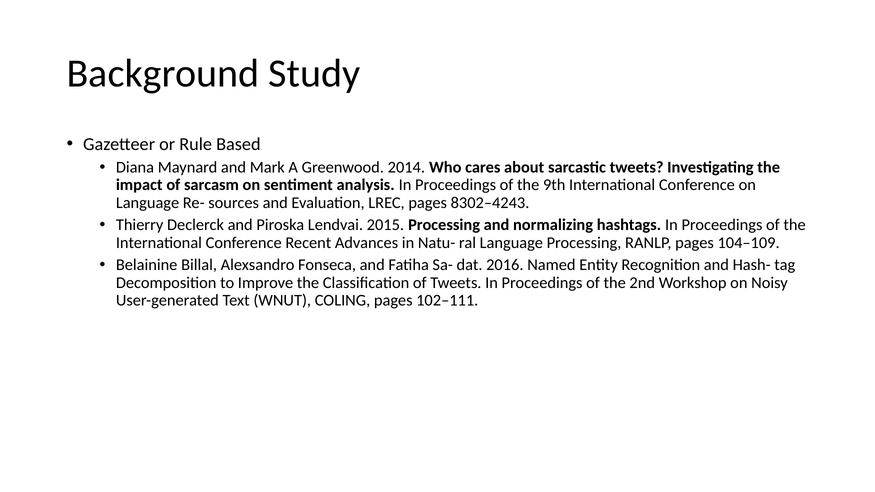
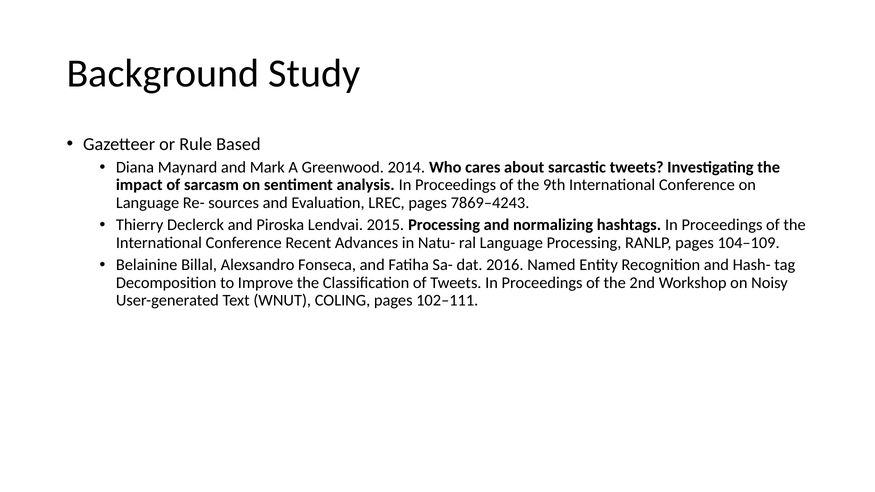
8302–4243: 8302–4243 -> 7869–4243 (490, 203)
